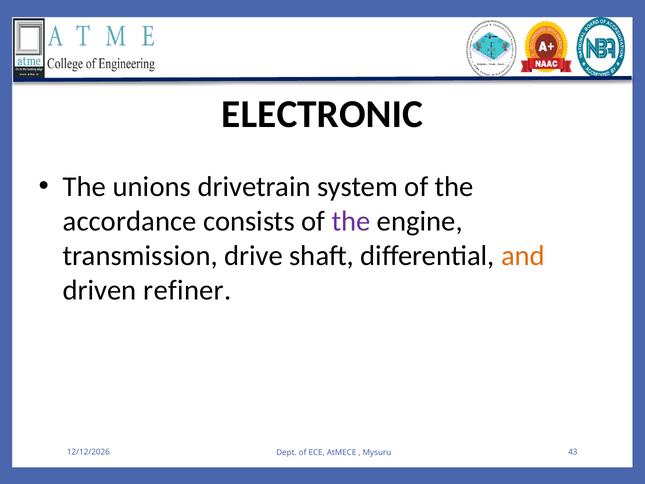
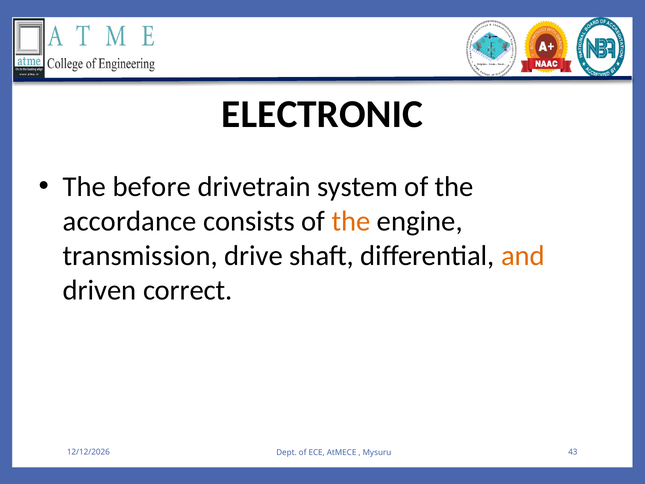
unions: unions -> before (152, 187)
the colour: purple -> orange (351, 221)
refiner: refiner -> correct (188, 290)
